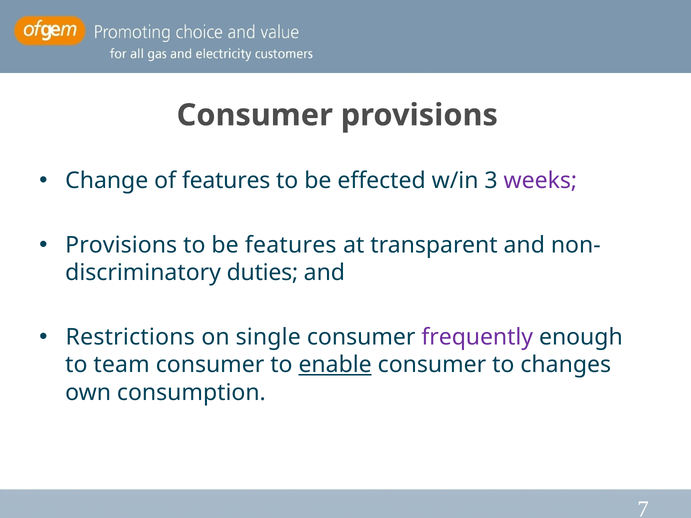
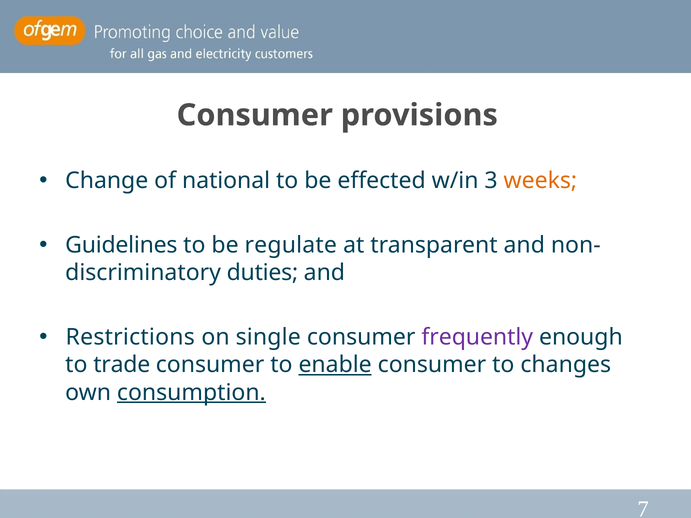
of features: features -> national (226, 181)
weeks colour: purple -> orange (540, 181)
Provisions: Provisions -> Guidelines (121, 245)
be features: features -> regulate (291, 245)
team: team -> trade (122, 365)
consumption underline: none -> present (191, 393)
